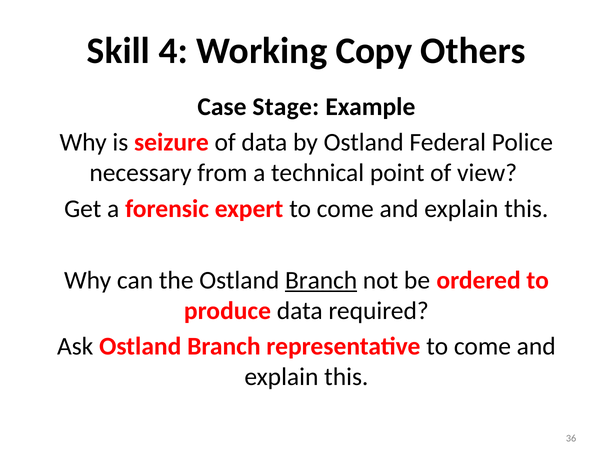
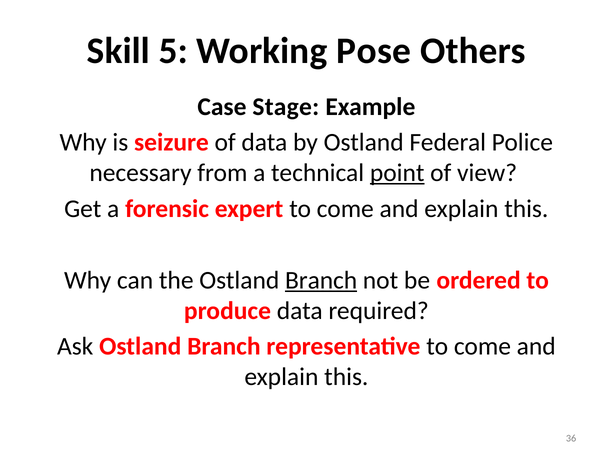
4: 4 -> 5 (173, 51)
Copy: Copy -> Pose (374, 51)
point underline: none -> present (397, 173)
